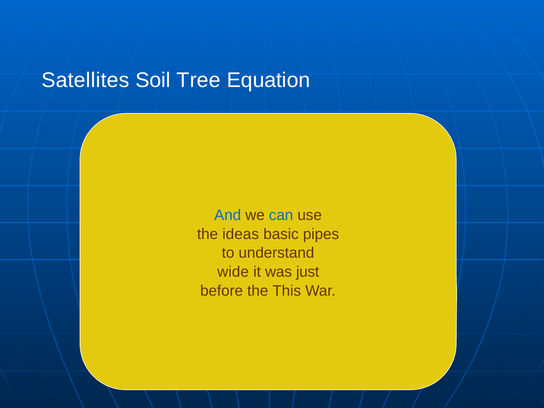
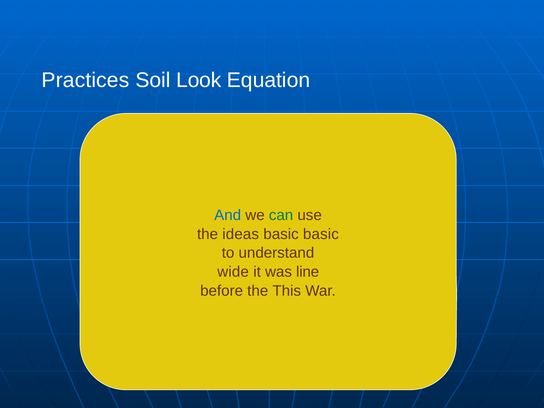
Satellites: Satellites -> Practices (86, 80)
Tree: Tree -> Look (199, 80)
can colour: blue -> green (281, 215)
basic pipes: pipes -> basic (321, 234)
just: just -> line (308, 272)
